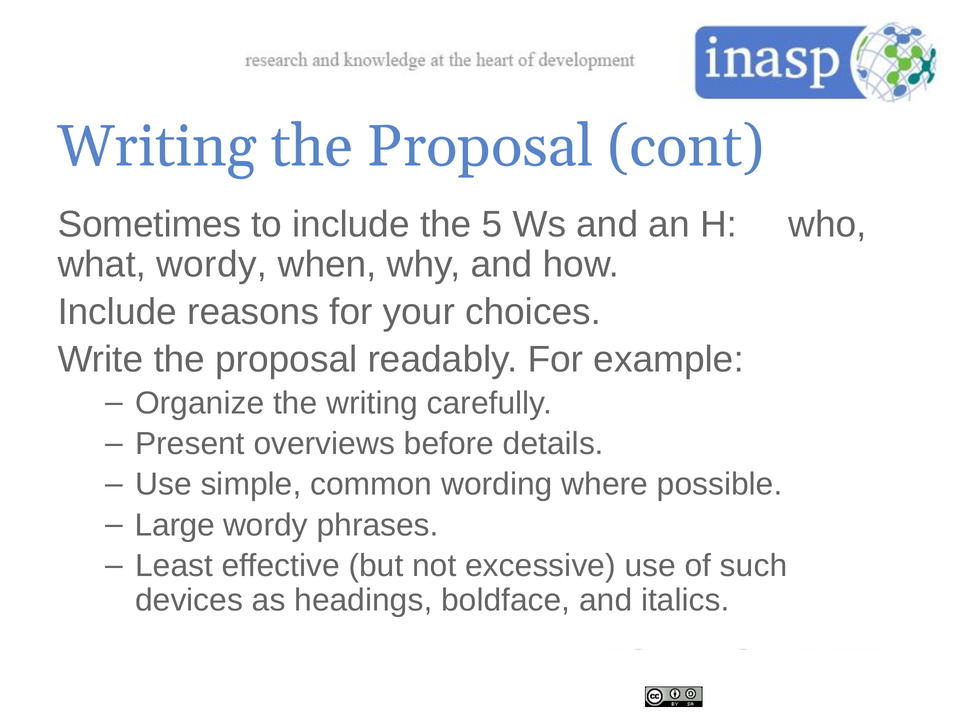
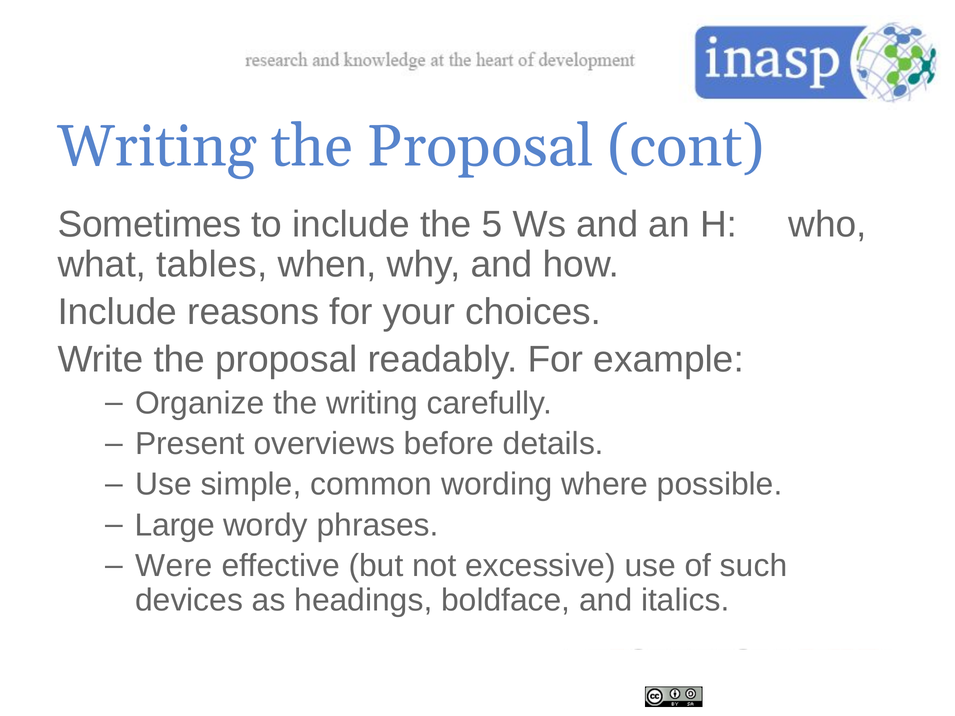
what wordy: wordy -> tables (212, 264)
Least: Least -> Were (174, 566)
